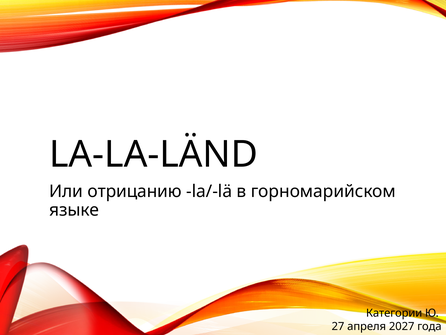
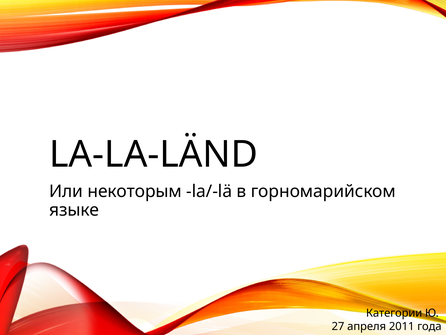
отрицанию: отрицанию -> некоторым (135, 191)
2027: 2027 -> 2011 (402, 326)
